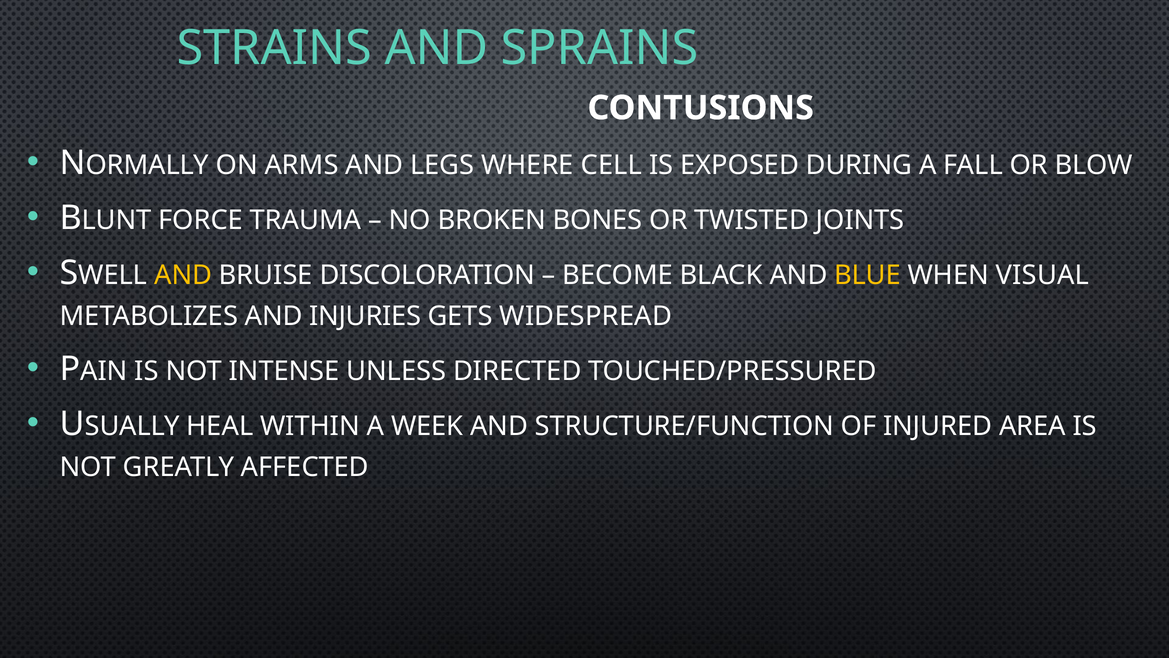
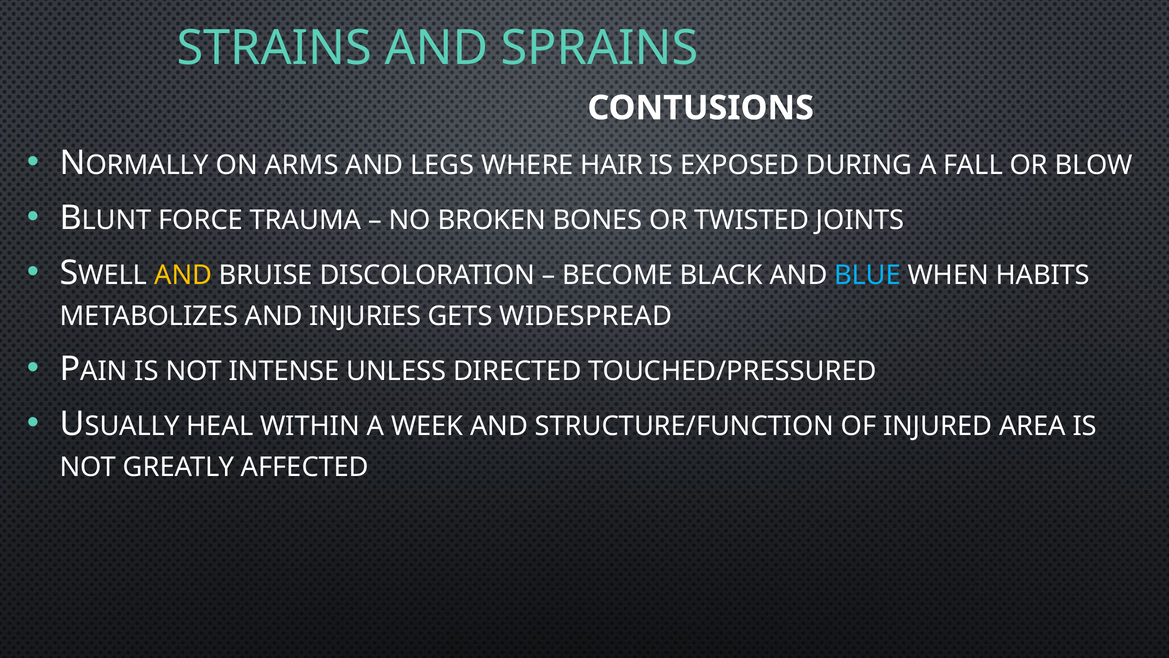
CELL: CELL -> HAIR (612, 165)
BLUE colour: yellow -> light blue (868, 275)
VISUAL: VISUAL -> HABITS (1043, 275)
